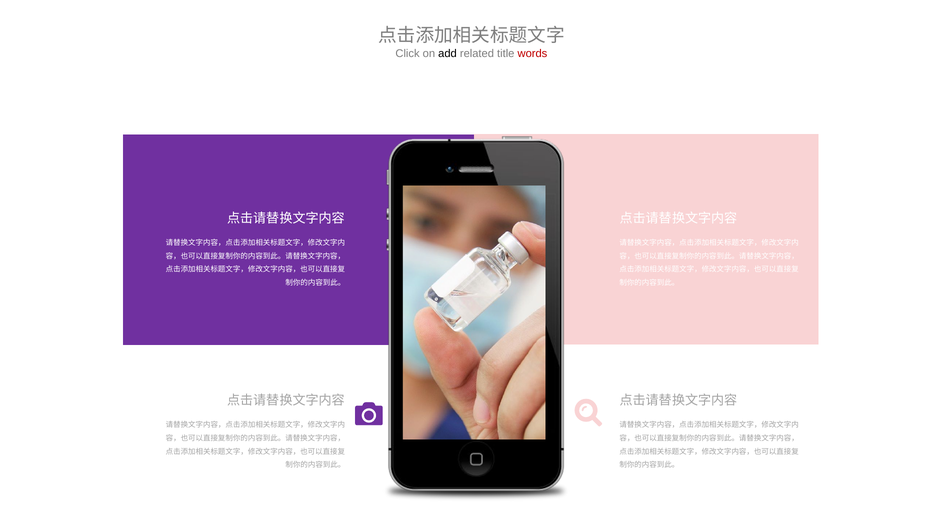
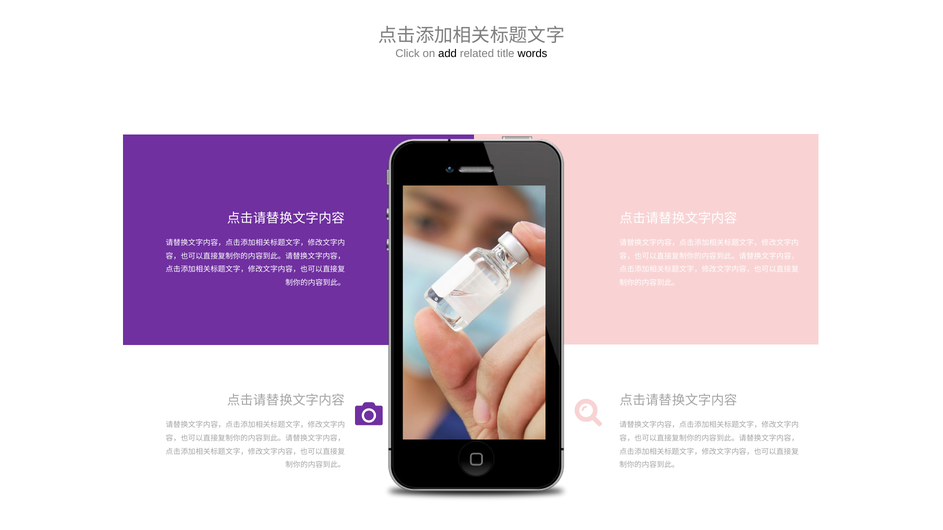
words colour: red -> black (532, 54)
